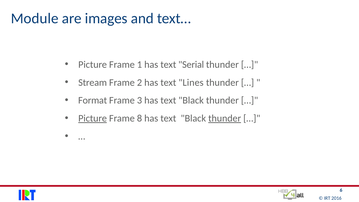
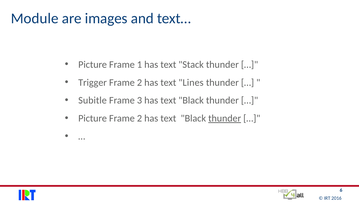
Serial: Serial -> Stack (191, 64)
Stream: Stream -> Trigger (93, 82)
Format: Format -> Subitle (93, 100)
Picture underline: present -> none (93, 118)
8: 8 -> 2 (140, 118)
